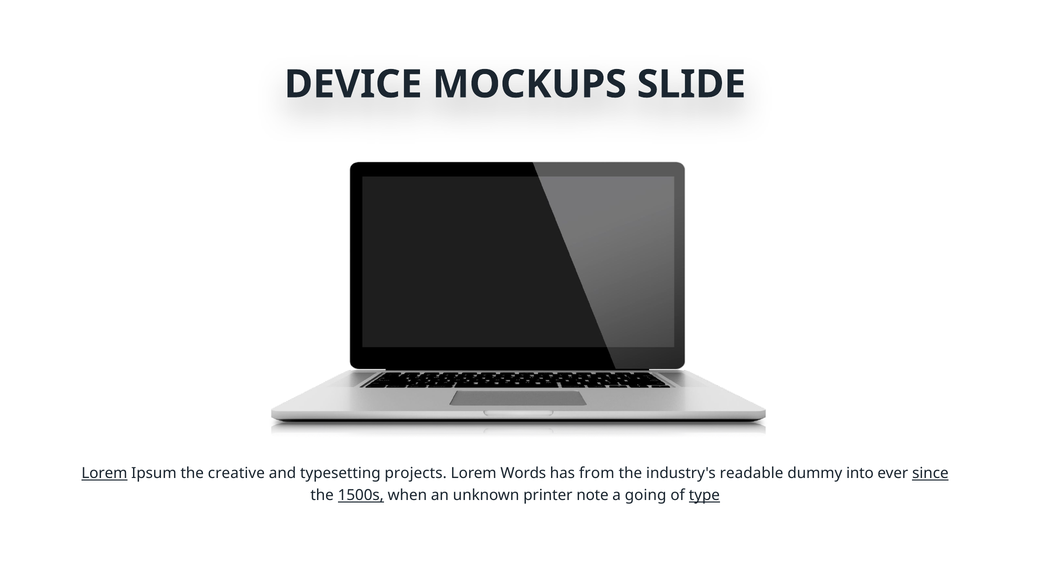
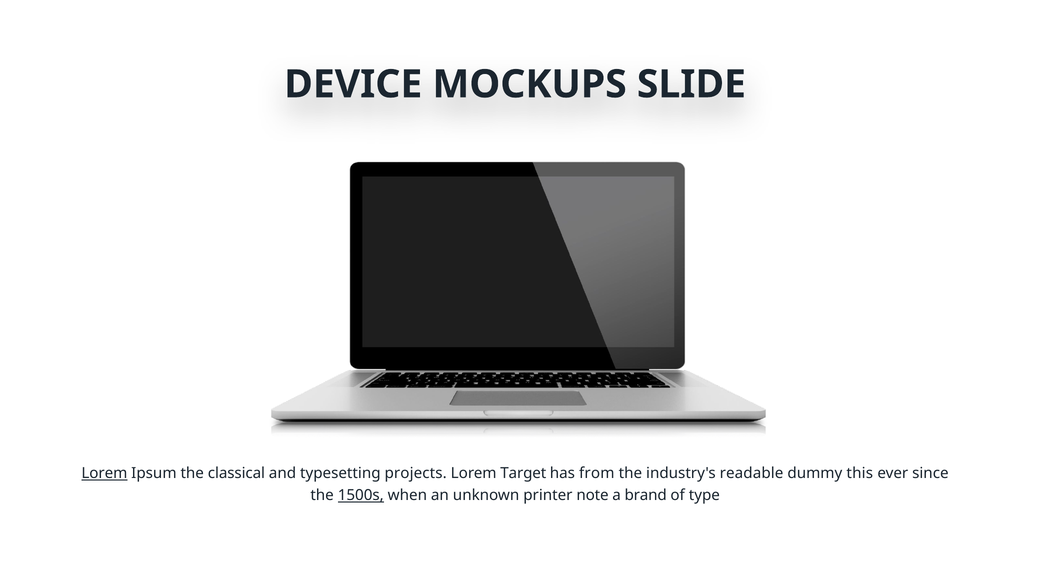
creative: creative -> classical (236, 473)
Words: Words -> Target (523, 473)
into: into -> this (860, 473)
since underline: present -> none (930, 473)
going: going -> brand (646, 495)
type underline: present -> none (704, 495)
